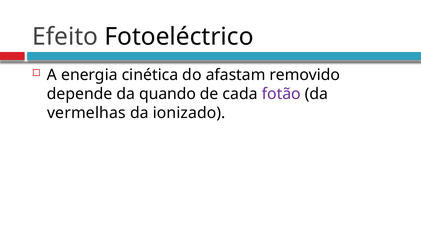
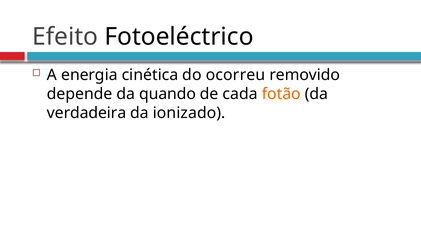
afastam: afastam -> ocorreu (236, 75)
fotão colour: purple -> orange (281, 94)
vermelhas: vermelhas -> verdadeira (87, 113)
